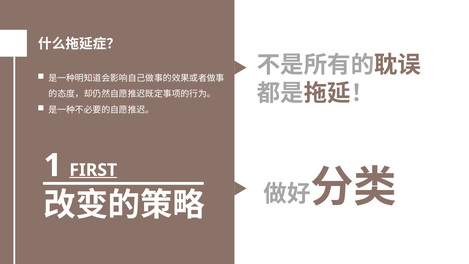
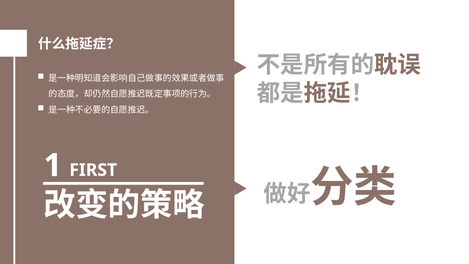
FIRST underline: present -> none (93, 170)
